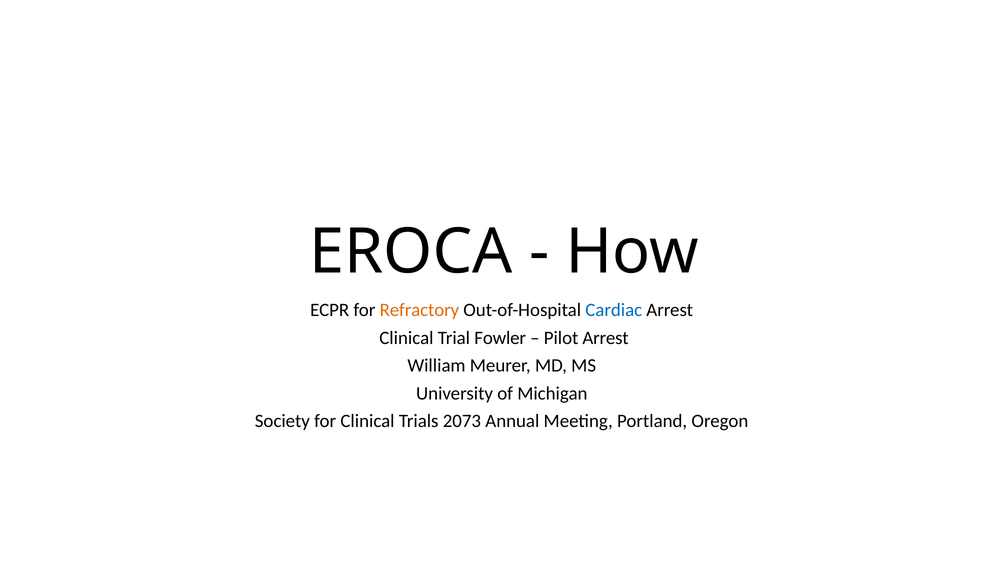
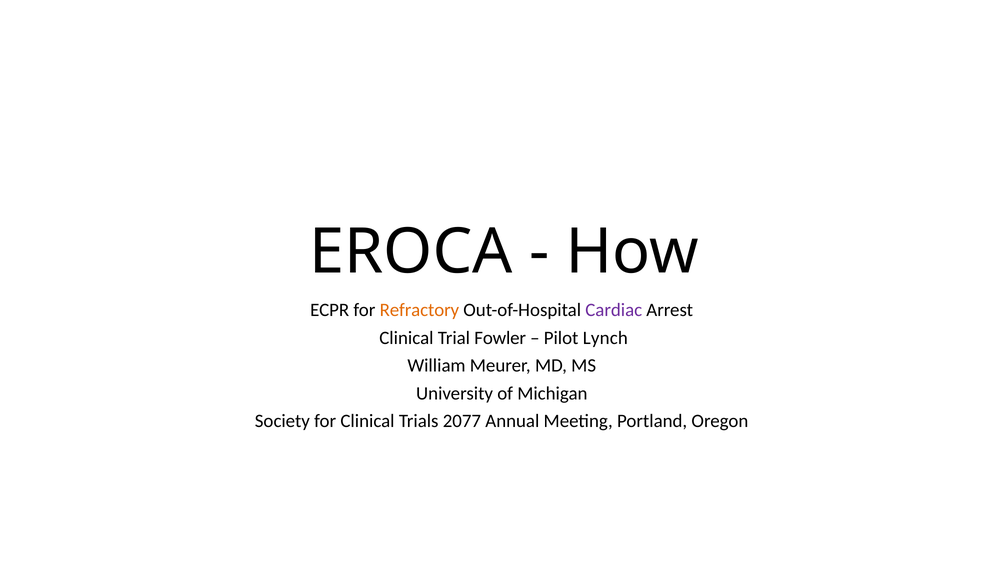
Cardiac colour: blue -> purple (614, 310)
Pilot Arrest: Arrest -> Lynch (605, 338)
2073: 2073 -> 2077 (462, 421)
